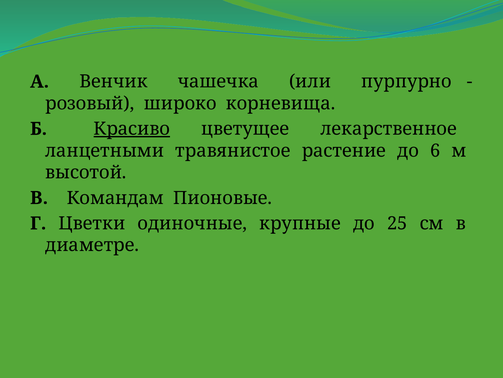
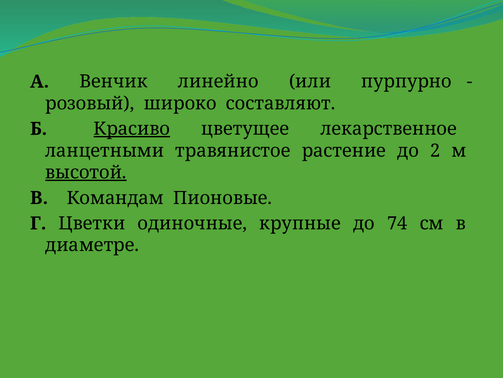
чашечка: чашечка -> линейно (218, 81)
корневища: корневища -> составляют (281, 103)
6: 6 -> 2 (435, 150)
высотой underline: none -> present (86, 172)
25: 25 -> 74 (397, 223)
